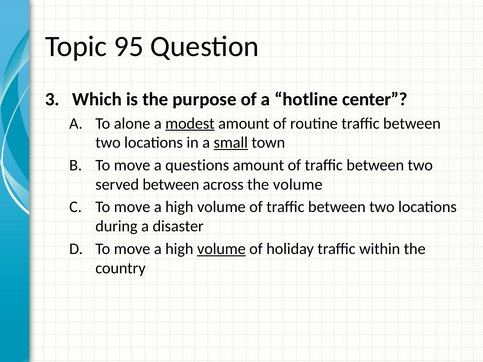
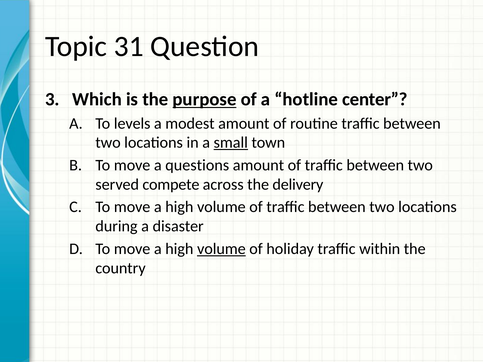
95: 95 -> 31 (129, 46)
purpose underline: none -> present (205, 99)
alone: alone -> levels (132, 123)
modest underline: present -> none (190, 123)
served between: between -> compete (171, 185)
the volume: volume -> delivery (298, 185)
